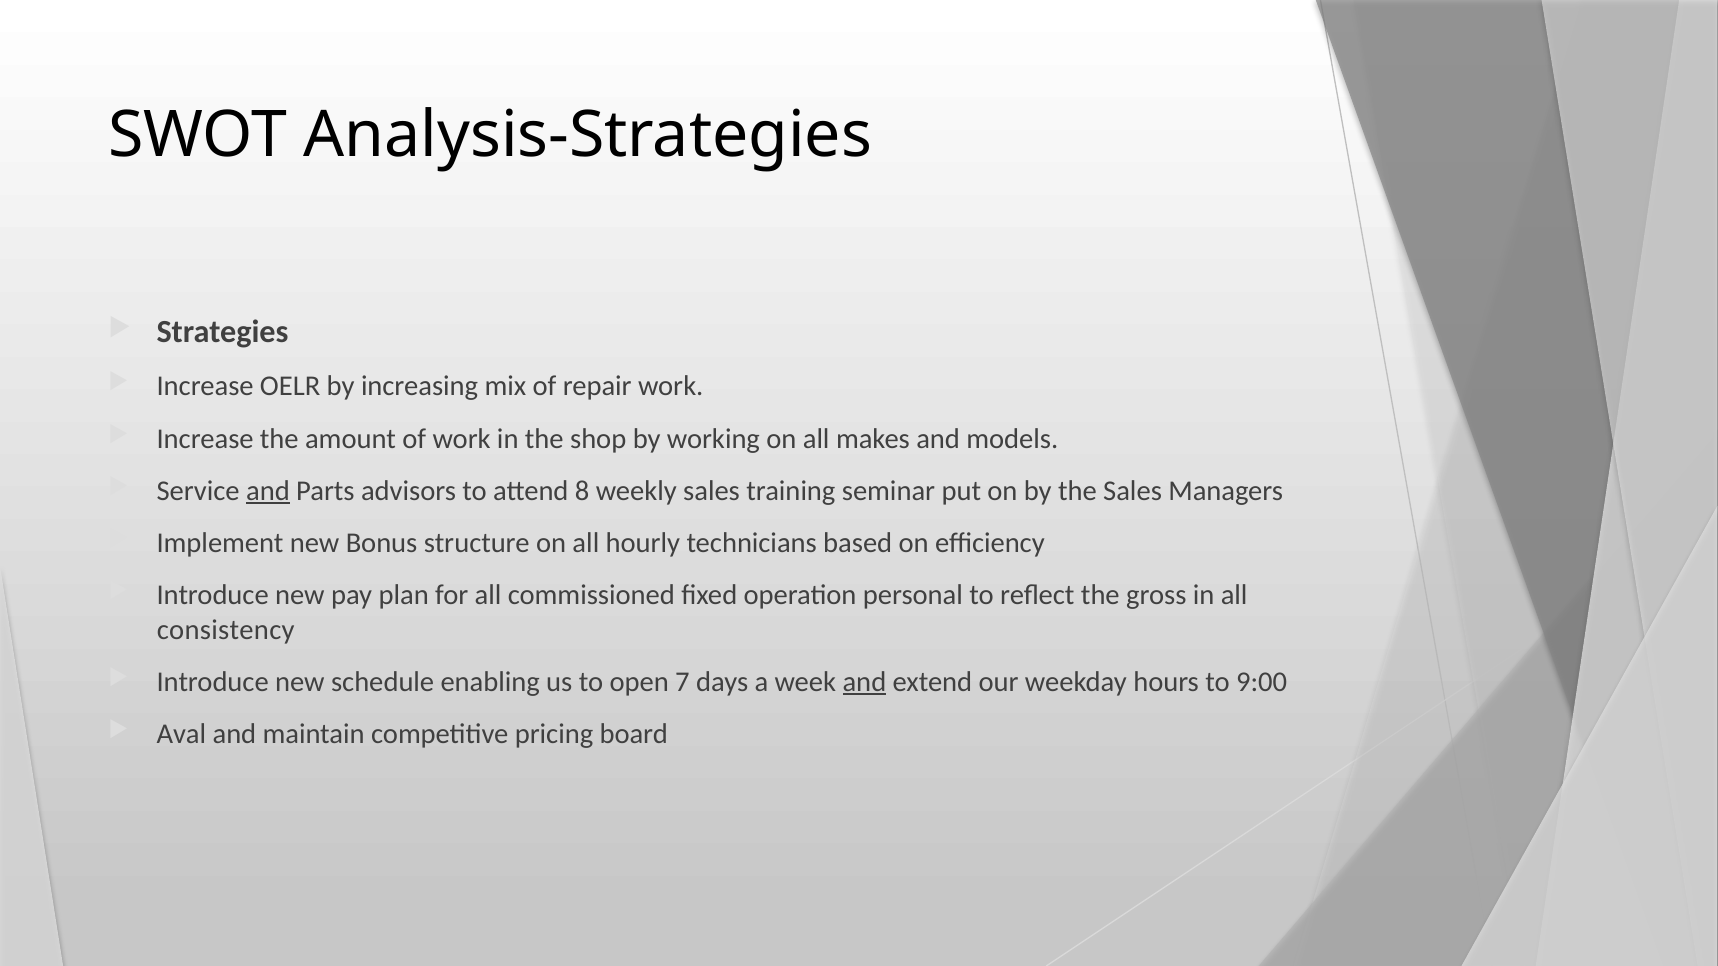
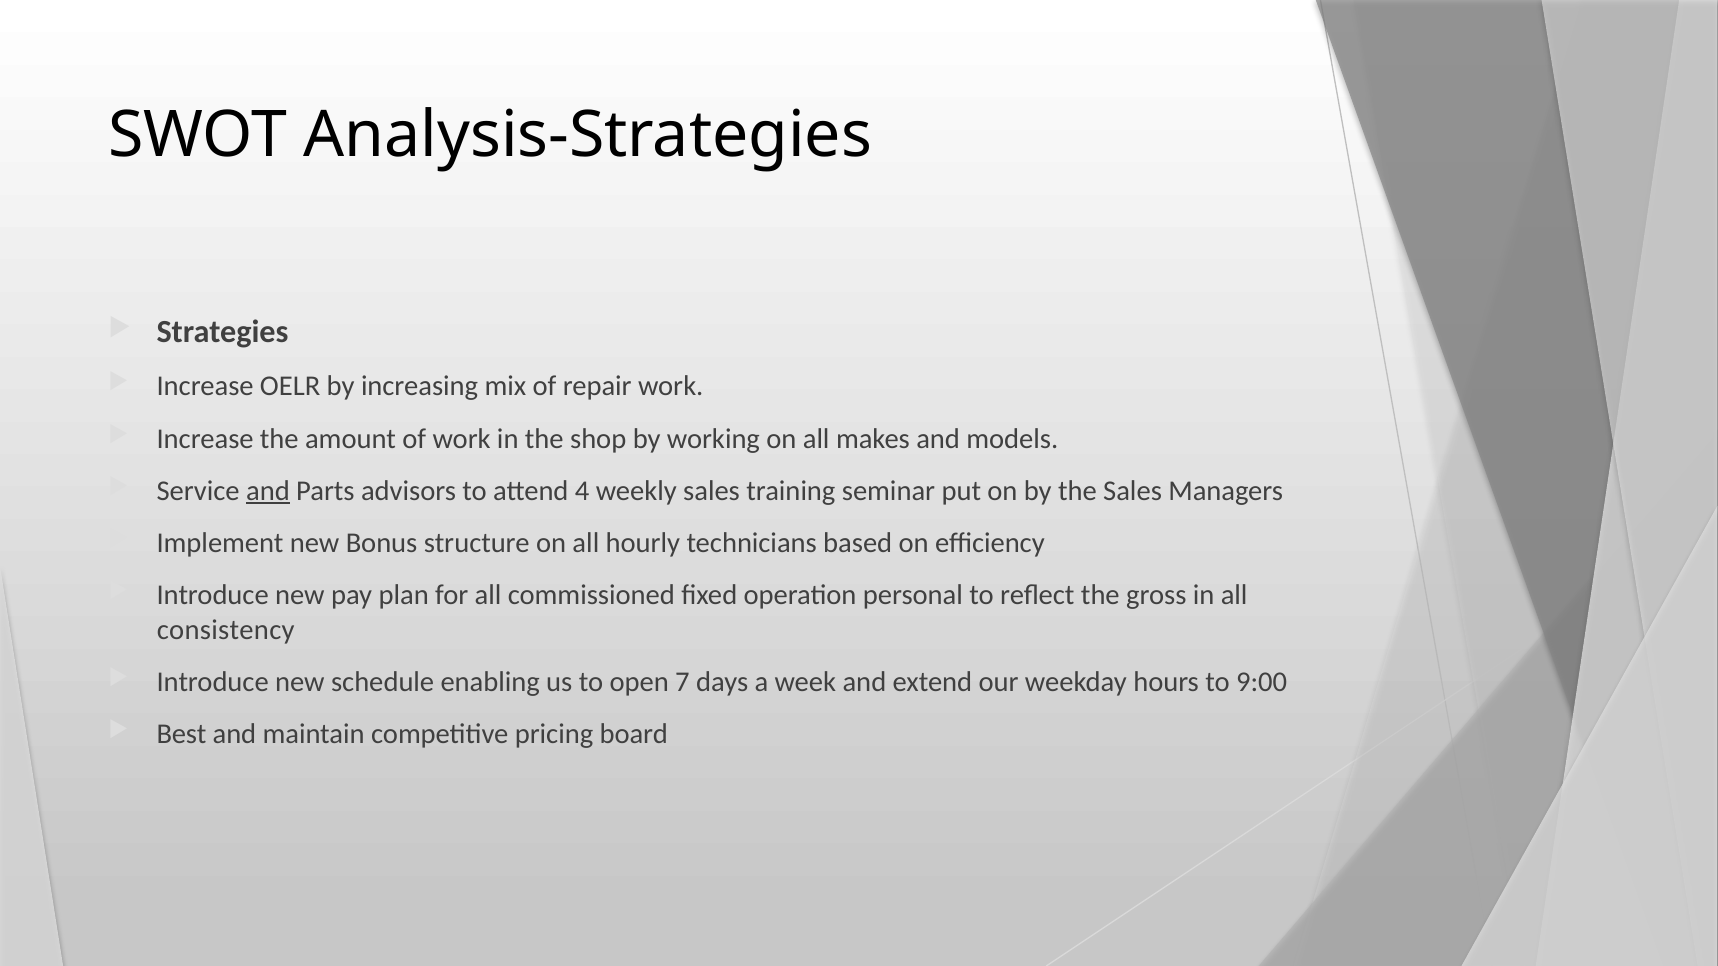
8: 8 -> 4 (582, 491)
and underline: present -> none (864, 682)
Aval: Aval -> Best (181, 734)
